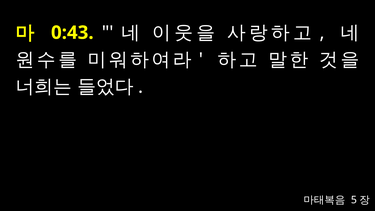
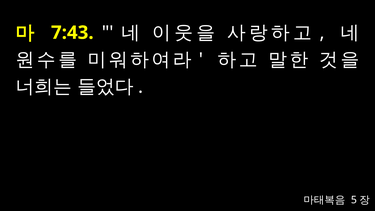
0:43: 0:43 -> 7:43 (72, 33)
